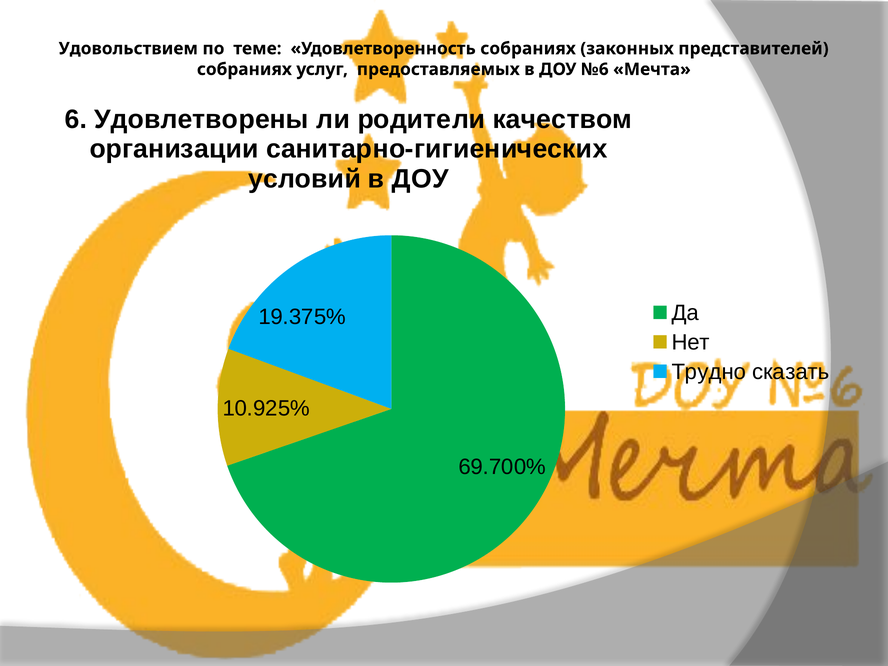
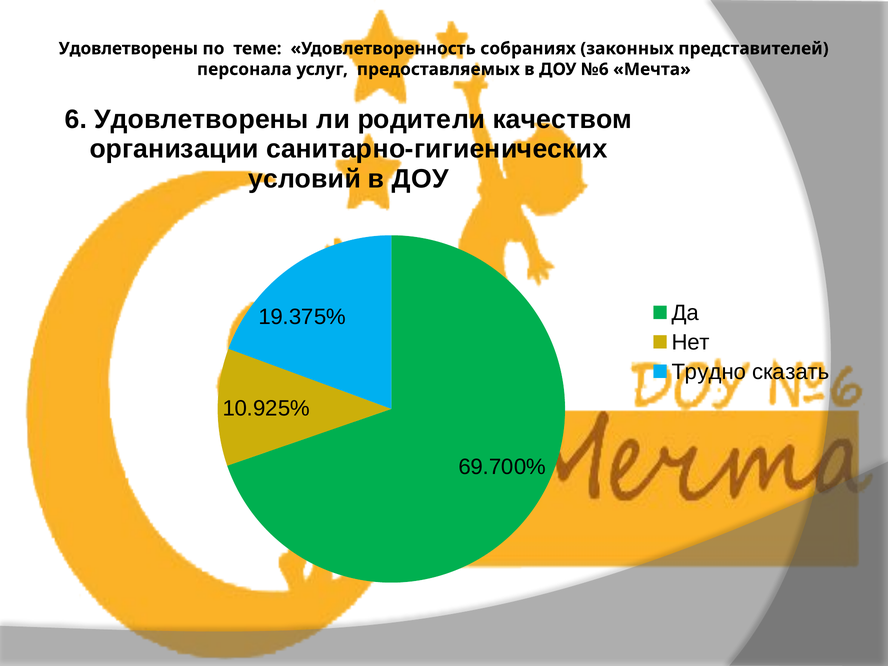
Удовольствием: Удовольствием -> Удовлетворены (128, 49)
собраниях: собраниях -> персонала (244, 69)
